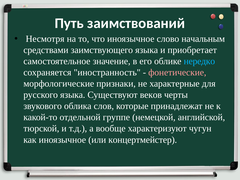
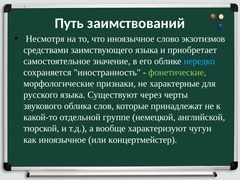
начальным: начальным -> экзотизмов (203, 39)
фонетические colour: pink -> light green (177, 72)
веков: веков -> через (151, 95)
